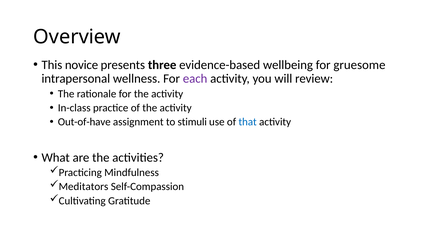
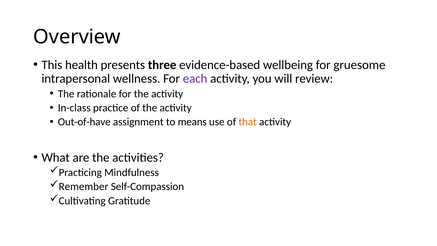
novice: novice -> health (81, 65)
stimuli: stimuli -> means (192, 122)
that colour: blue -> orange (248, 122)
Meditators: Meditators -> Remember (84, 187)
